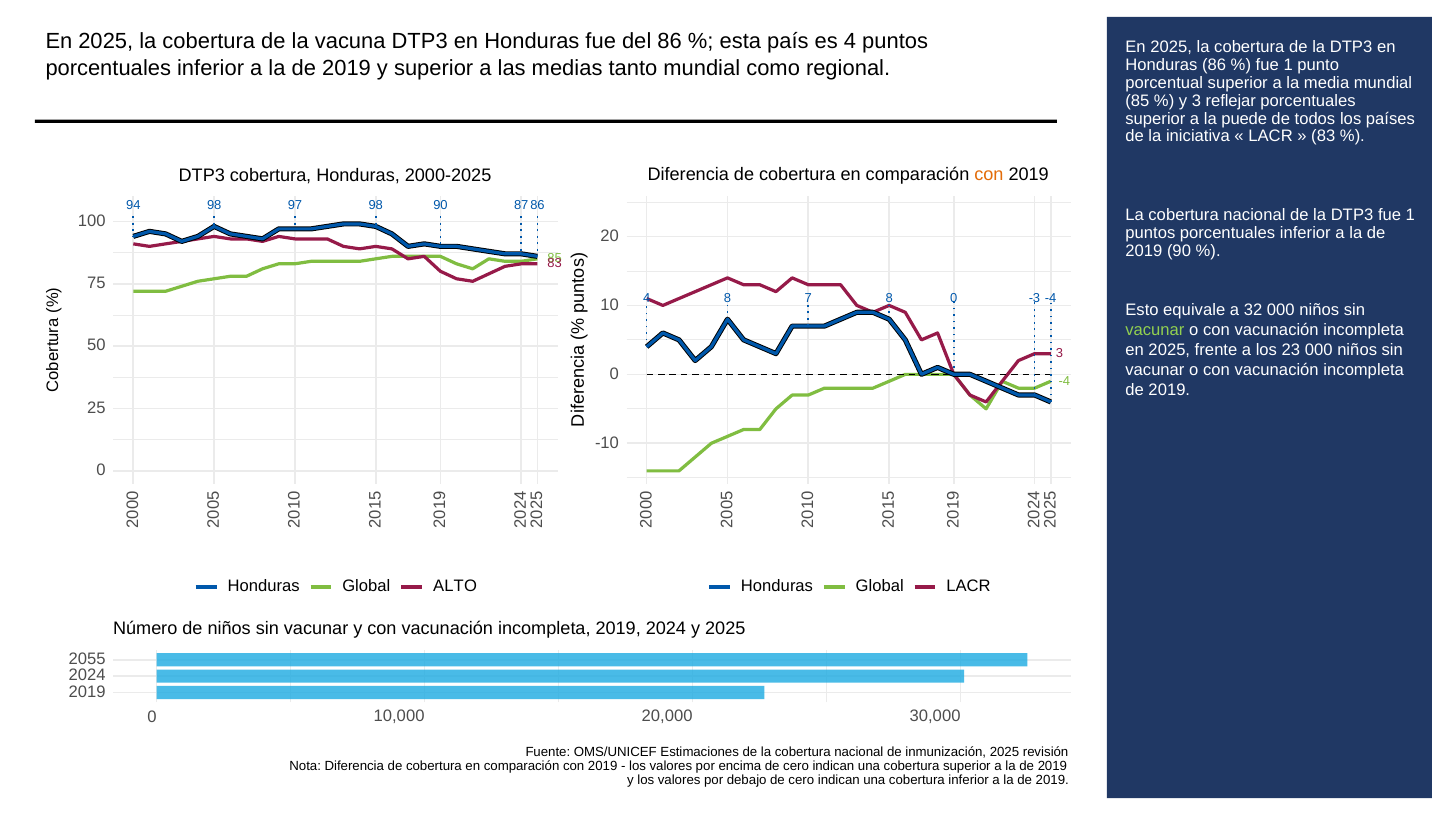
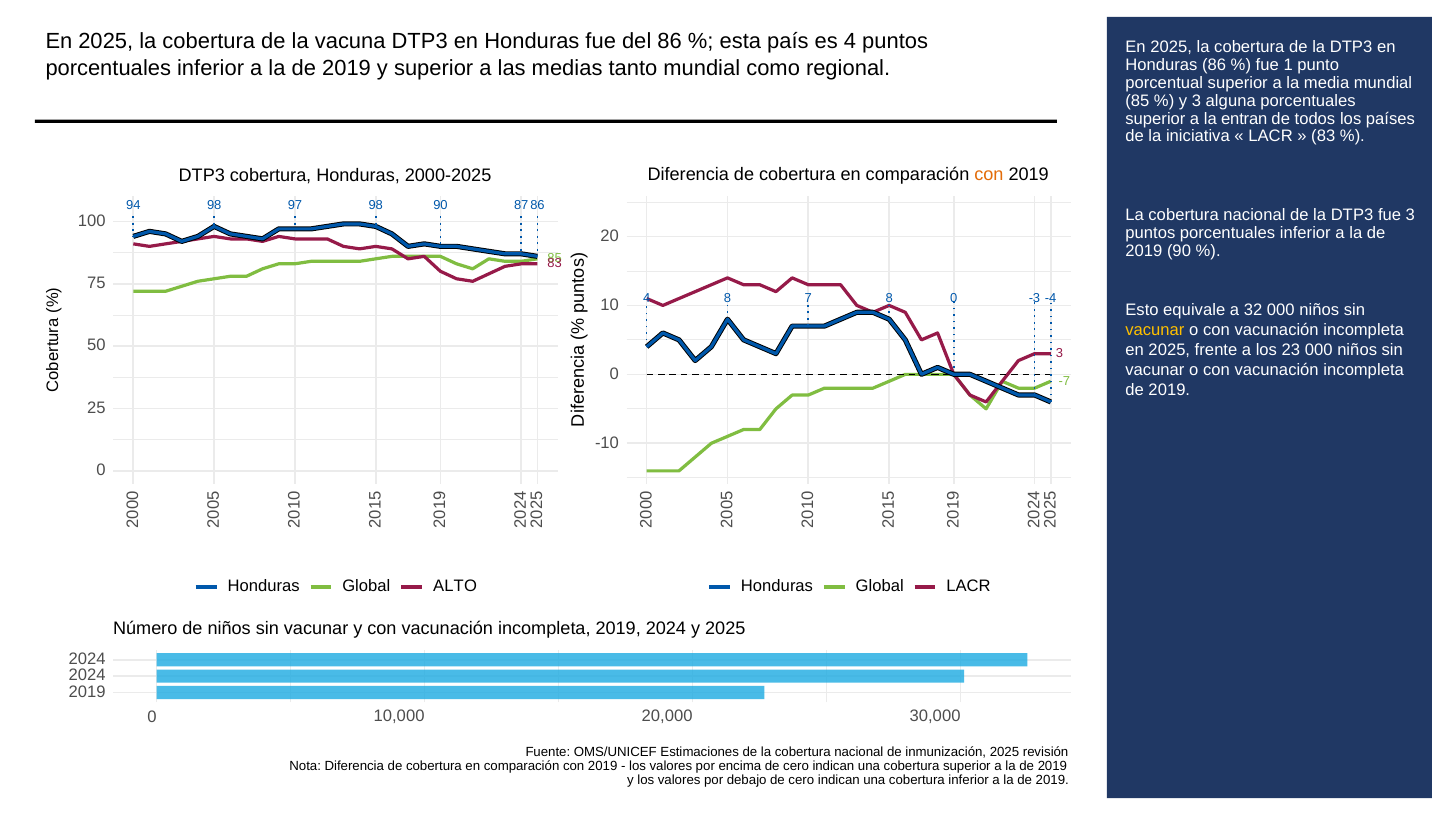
reflejar: reflejar -> alguna (1231, 101)
puede: puede -> entran (1244, 119)
DTP3 fue 1: 1 -> 3 (1410, 215)
vacunar colour: light green -> yellow (1155, 331)
-4: -4 -> -7 (1064, 381)
2055: 2055 -> 2024 (87, 660)
